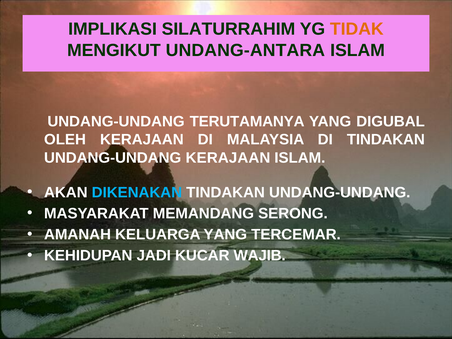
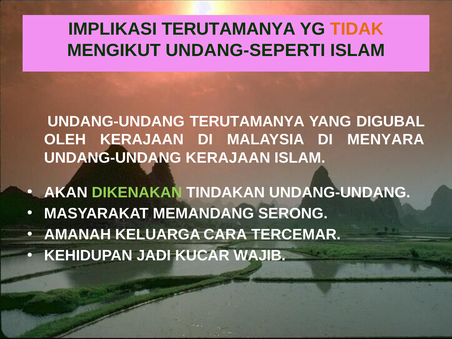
IMPLIKASI SILATURRAHIM: SILATURRAHIM -> TERUTAMANYA (229, 29)
UNDANG-ANTARA: UNDANG-ANTARA -> UNDANG-SEPERTI (245, 50)
DI TINDAKAN: TINDAKAN -> MENYARA (386, 140)
DIKENAKAN colour: light blue -> light green (137, 192)
KELUARGA YANG: YANG -> CARA (225, 235)
